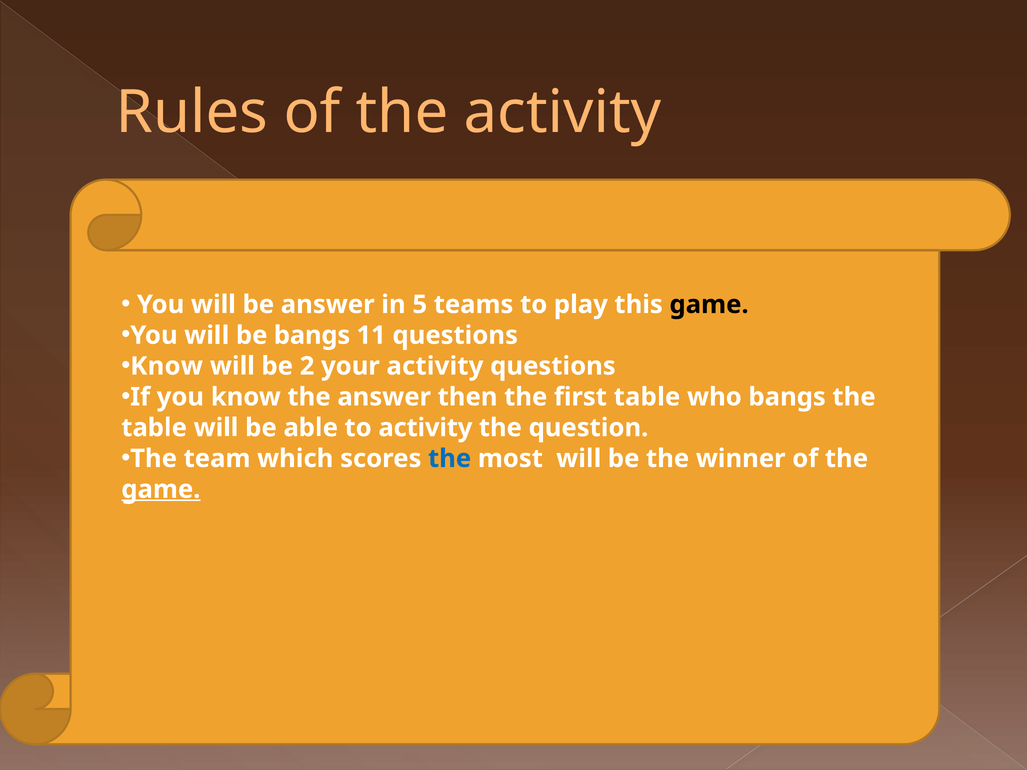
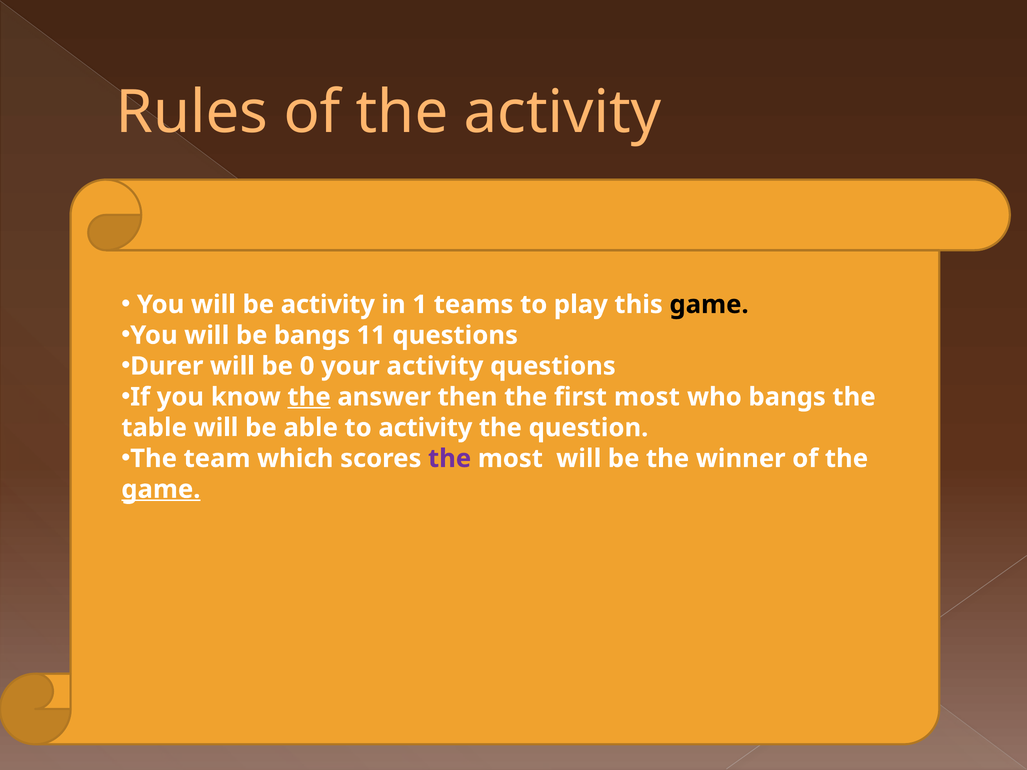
be answer: answer -> activity (328, 305)
5: 5 -> 1 (420, 305)
Know: Know -> Durer (167, 366)
2: 2 -> 0 (307, 366)
the underline: none -> present (309, 397)
first table: table -> most (647, 397)
the colour: blue -> purple (450, 459)
